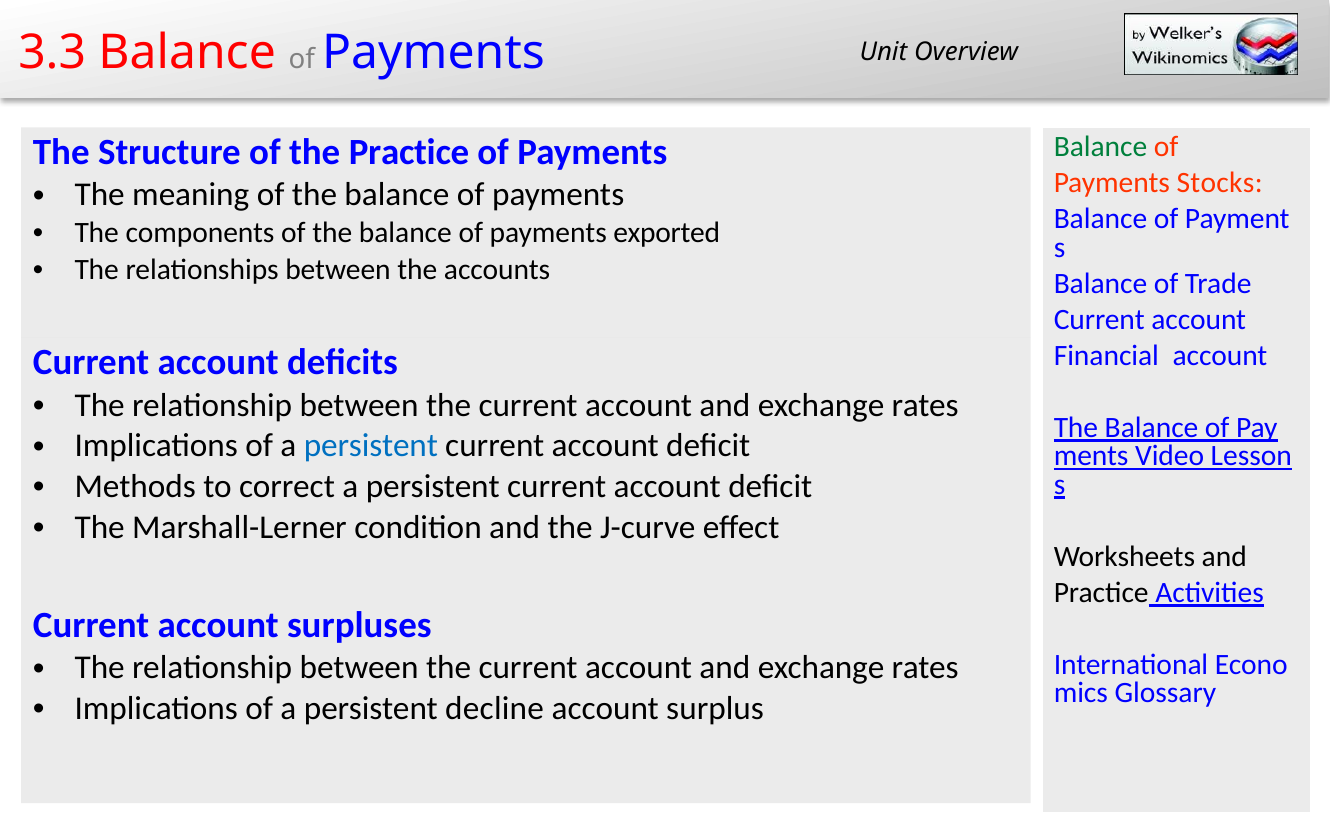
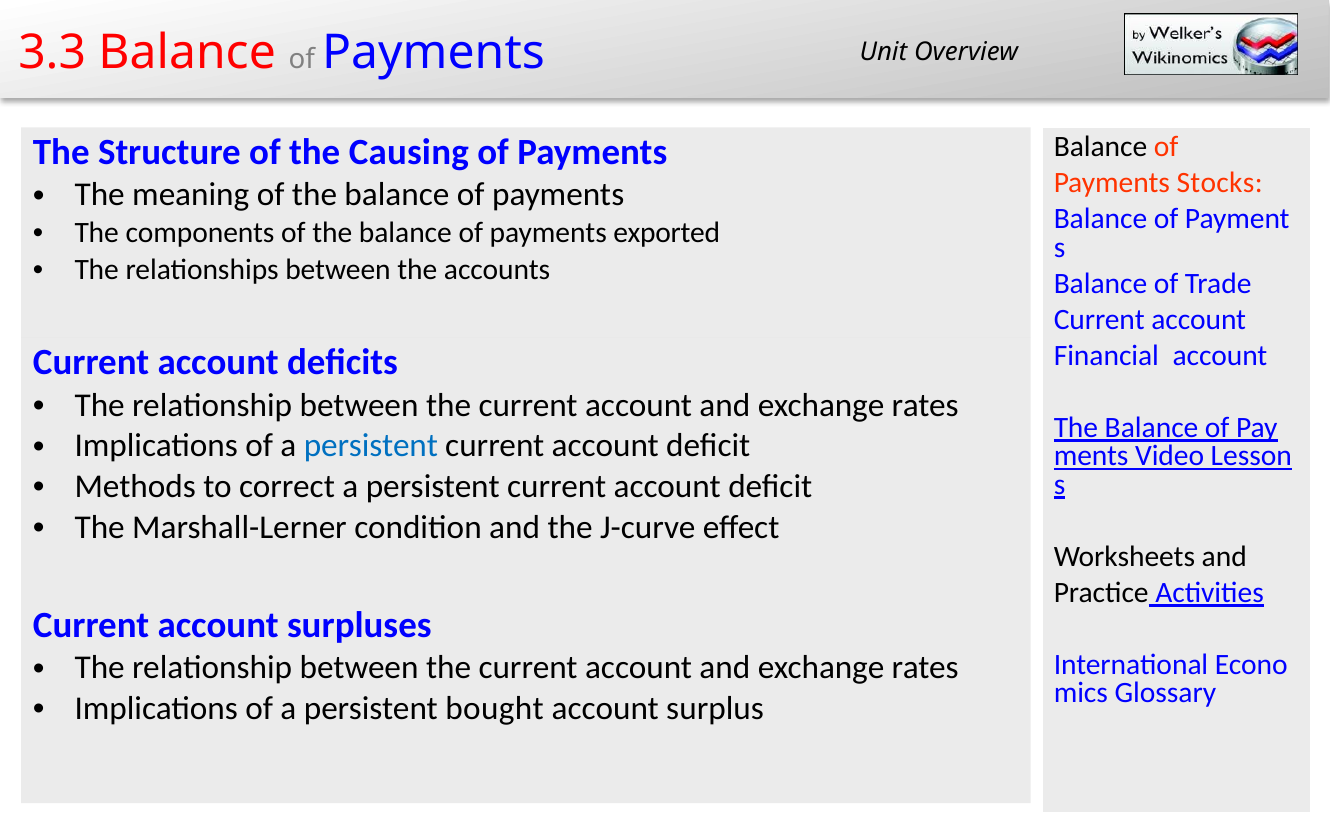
Balance colour: green -> black (1101, 147)
the Practice: Practice -> Causing (409, 152)
decline: decline -> bought (495, 709)
